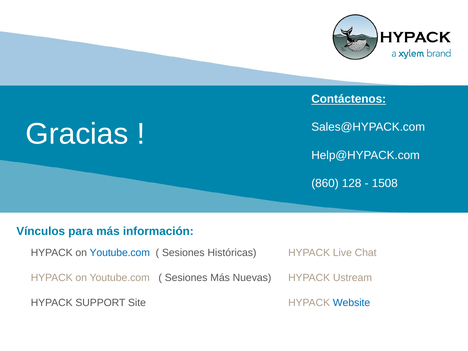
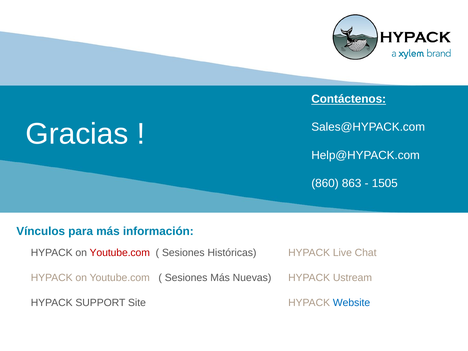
128: 128 -> 863 (352, 183)
1508: 1508 -> 1505 (385, 183)
Youtube.com colour: blue -> red (120, 253)
